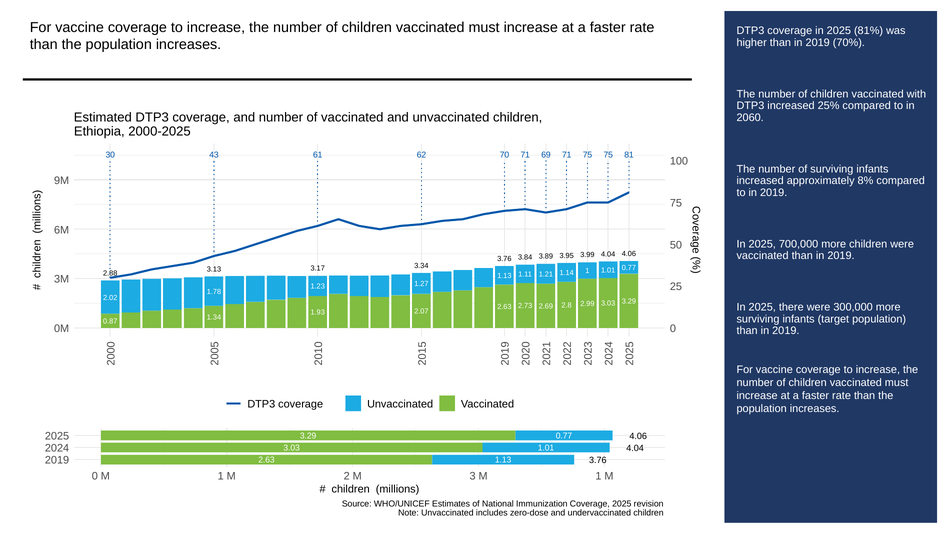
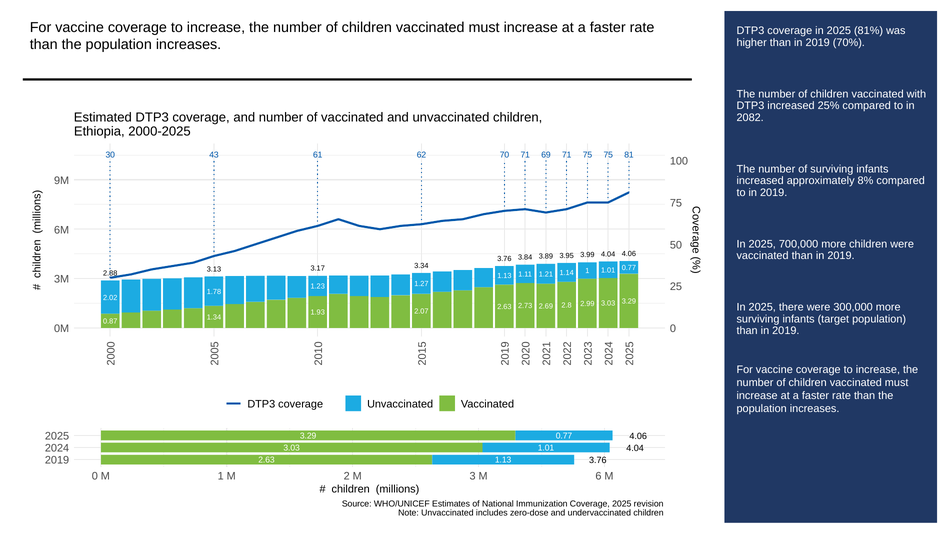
2060: 2060 -> 2082 (750, 117)
3 M 1: 1 -> 6 (598, 476)
